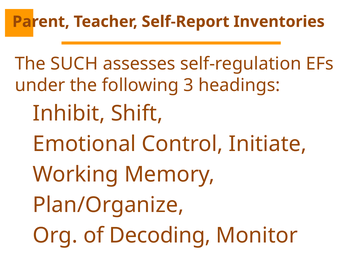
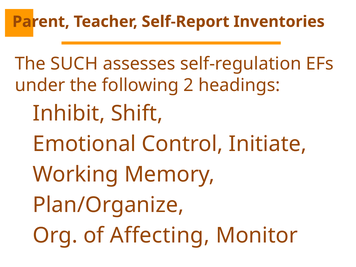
3: 3 -> 2 (189, 85)
Decoding: Decoding -> Affecting (160, 235)
